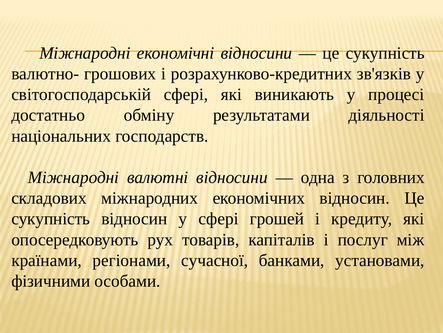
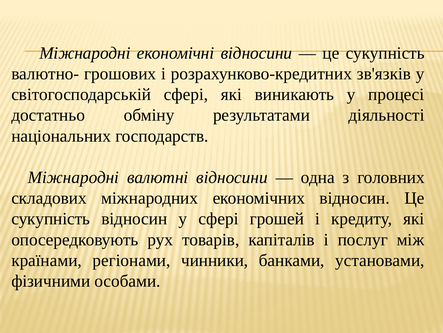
сучасної: сучасної -> чинники (215, 260)
